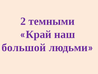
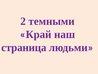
большой: большой -> страница (24, 47)
